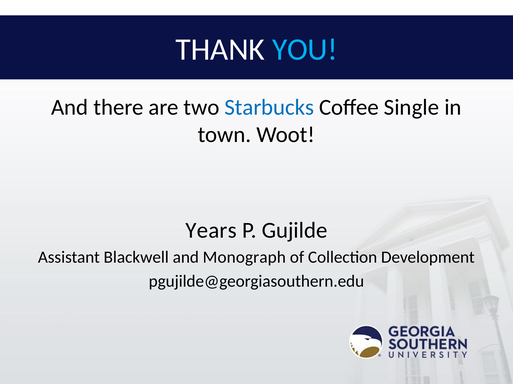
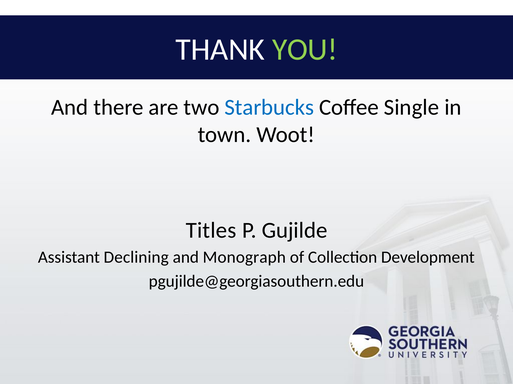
YOU colour: light blue -> light green (305, 50)
Years: Years -> Titles (211, 231)
Blackwell: Blackwell -> Declining (136, 258)
